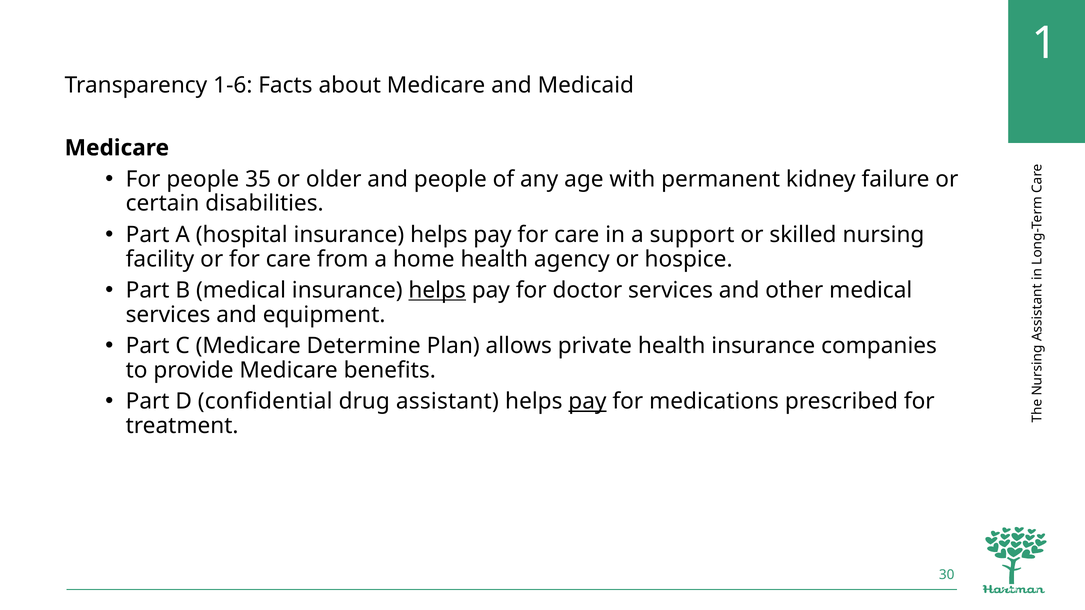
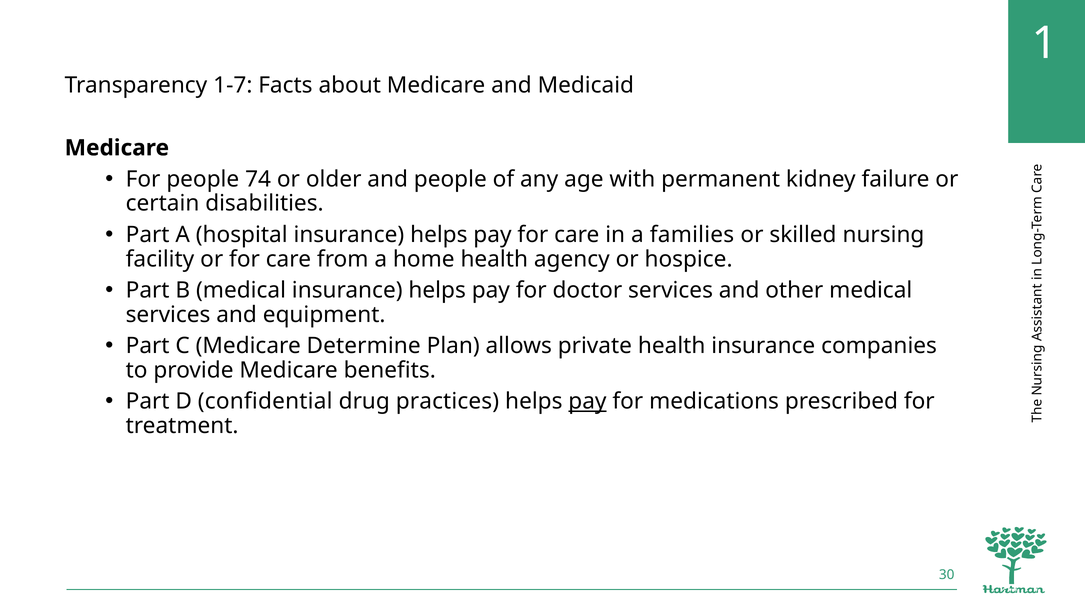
1-6: 1-6 -> 1-7 (233, 86)
35: 35 -> 74 (258, 179)
support: support -> families (692, 235)
helps underline: present -> none (437, 290)
assistant: assistant -> practices (447, 402)
